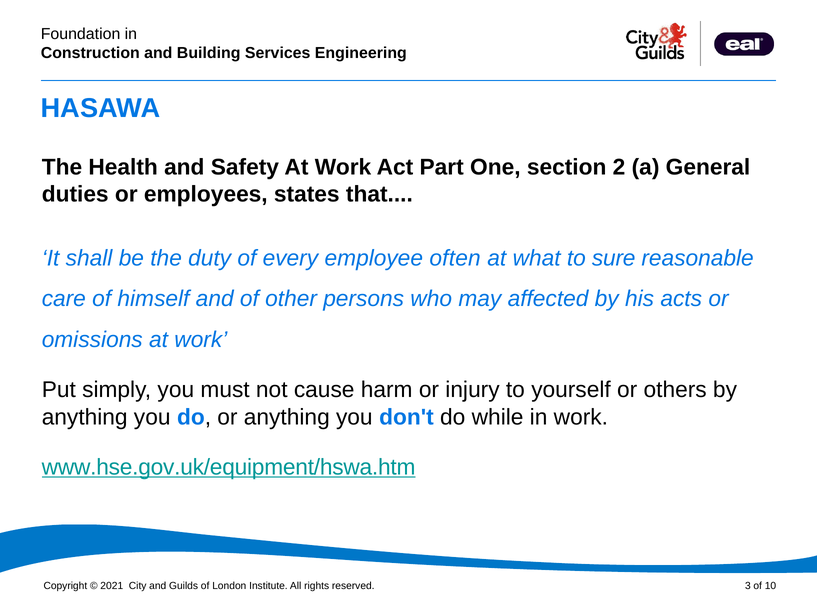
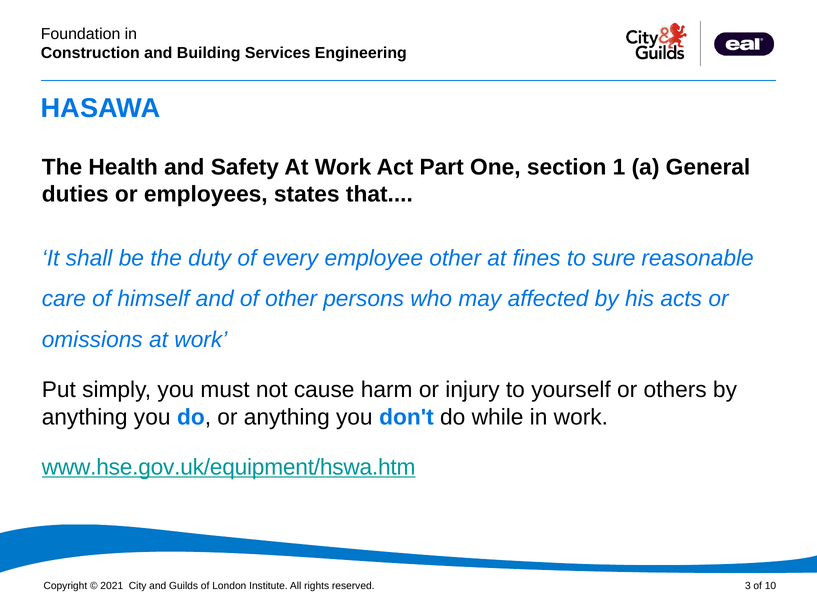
2: 2 -> 1 (619, 167)
employee often: often -> other (455, 258)
what: what -> fines (537, 258)
